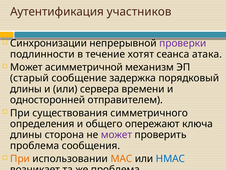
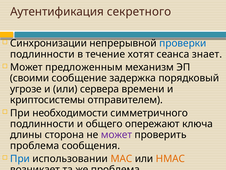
участников: участников -> секретного (139, 12)
проверки colour: purple -> blue (183, 43)
атака: атака -> знает (207, 54)
асимметричной: асимметричной -> предложенным (84, 67)
старый: старый -> своими (30, 78)
длины: длины -> угрозе (26, 89)
односторонней: односторонней -> криптосистемы (48, 100)
существования: существования -> необходимости (70, 113)
определения: определения -> подлинности (42, 124)
При colour: orange -> blue (20, 158)
HMAC colour: blue -> orange (170, 158)
